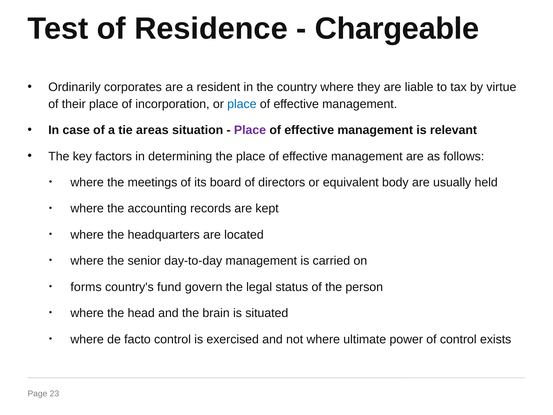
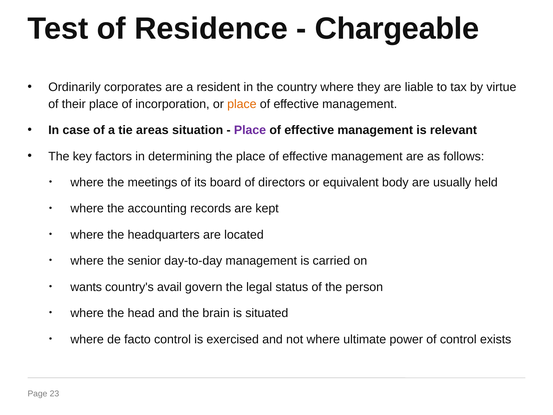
place colour: blue -> orange (242, 104)
forms: forms -> wants (86, 287)
fund: fund -> avail (169, 287)
